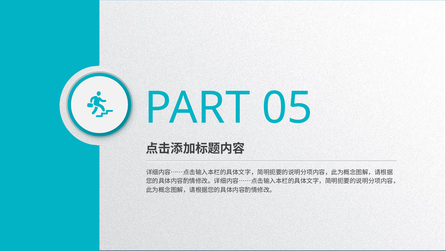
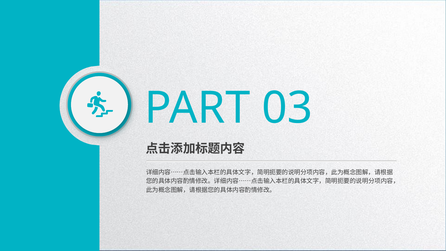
05: 05 -> 03 (287, 108)
